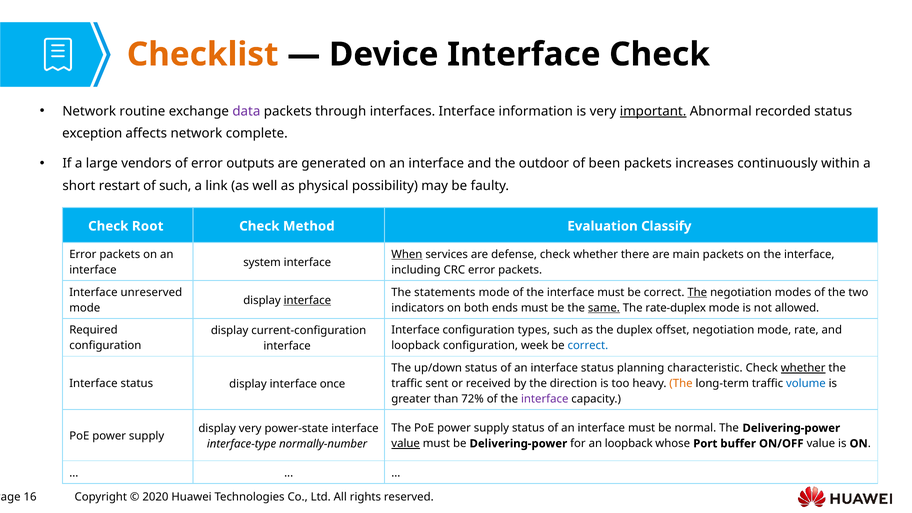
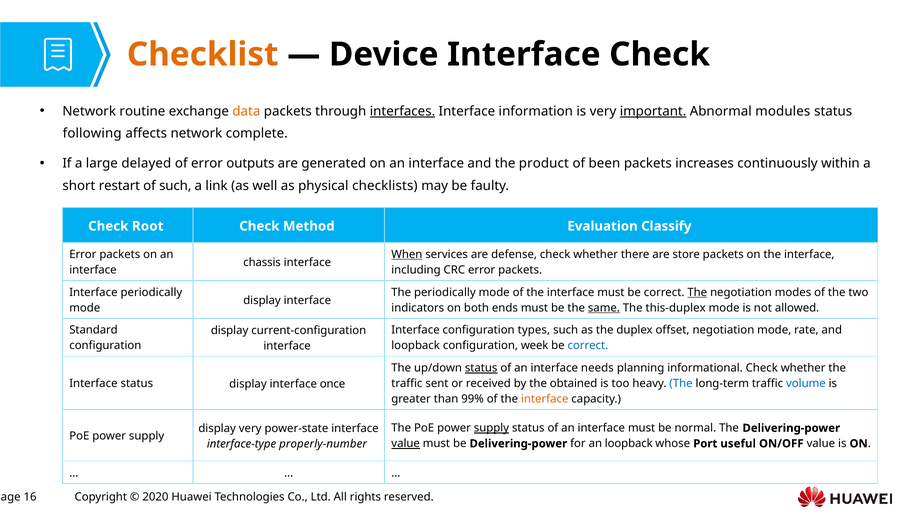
data colour: purple -> orange (246, 111)
interfaces underline: none -> present (403, 111)
recorded: recorded -> modules (783, 111)
exception: exception -> following (92, 134)
vendors: vendors -> delayed (146, 163)
outdoor: outdoor -> product (544, 163)
possibility: possibility -> checklists (385, 186)
main: main -> store (686, 254)
system: system -> chassis (262, 263)
Interface unreserved: unreserved -> periodically (151, 292)
The statements: statements -> periodically (445, 292)
interface underline: present -> none (307, 300)
rate-duplex: rate-duplex -> this-duplex (676, 308)
Required: Required -> Standard (94, 330)
status underline: none -> present (481, 368)
an interface status: status -> needs (597, 368)
characteristic: characteristic -> informational (705, 368)
whether underline: present -> none (803, 368)
direction: direction -> obtained (574, 384)
The colour: orange -> blue (681, 384)
72%: 72% -> 99% (473, 399)
interface colour: purple -> orange (545, 399)
supply underline: none -> present (491, 428)
buffer: buffer -> useful (738, 444)
normally-number: normally-number -> properly-number (323, 444)
